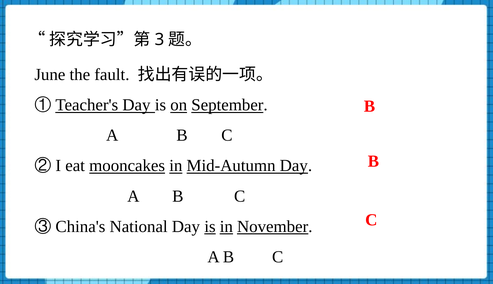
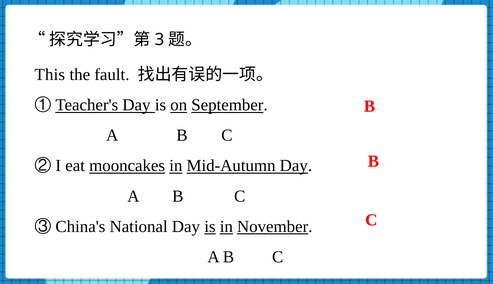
June: June -> This (50, 75)
